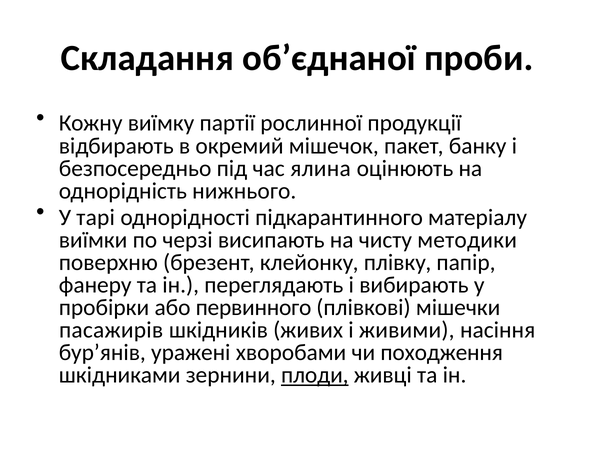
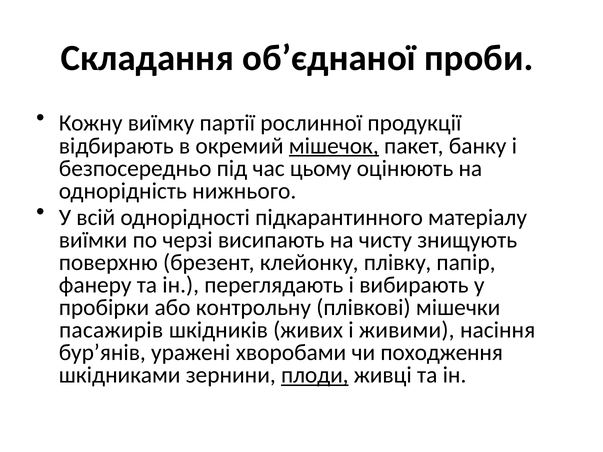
мішечок underline: none -> present (334, 146)
ялина: ялина -> цьому (321, 168)
тарі: тарі -> всій (96, 218)
методики: методики -> знищують (467, 240)
первинного: первинного -> контрольну (253, 308)
